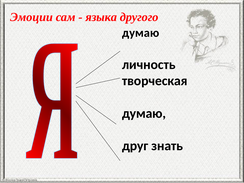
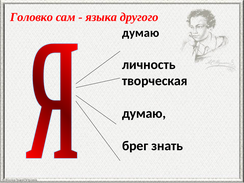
Эмоции: Эмоции -> Головко (31, 17)
друг: друг -> брег (135, 146)
